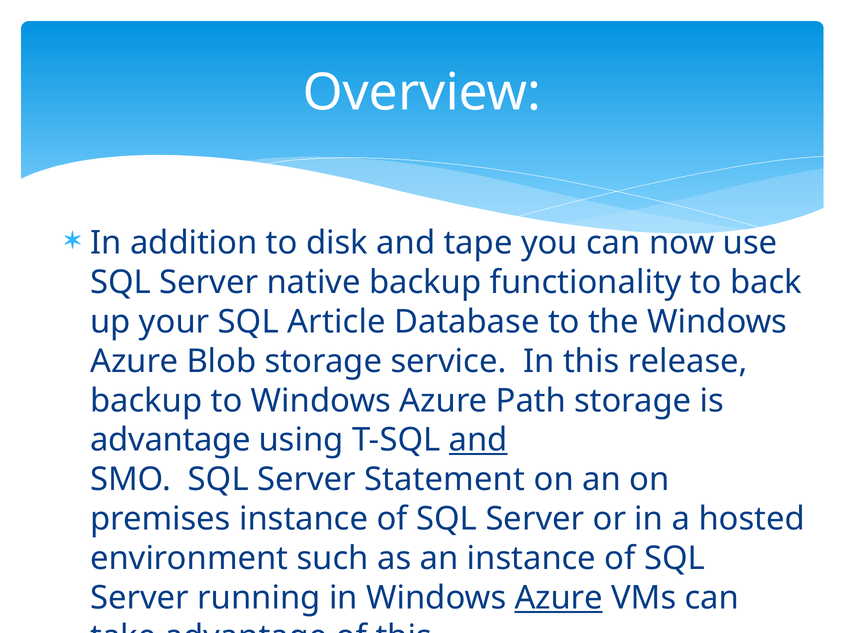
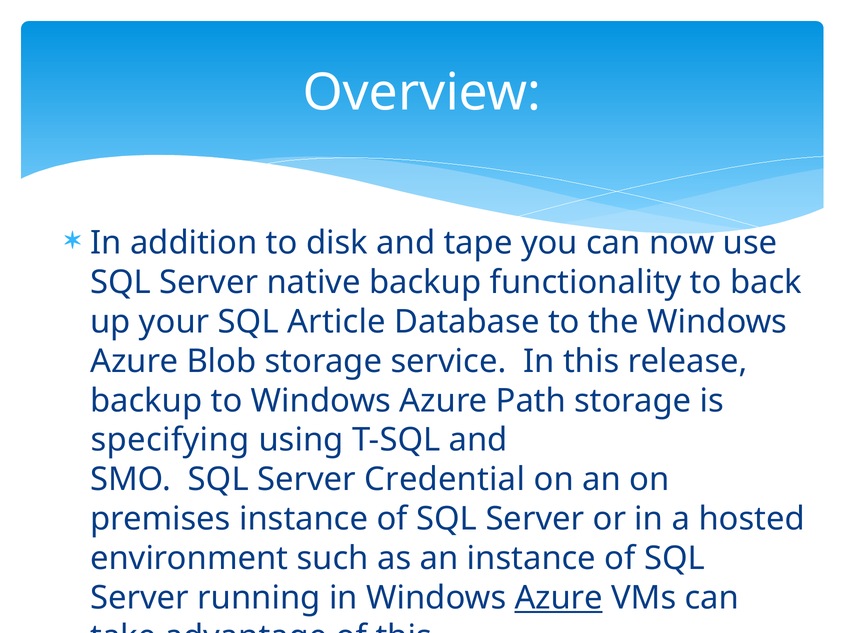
advantage: advantage -> specifying (170, 440)
and underline: present -> none (478, 440)
Statement: Statement -> Credential (445, 479)
